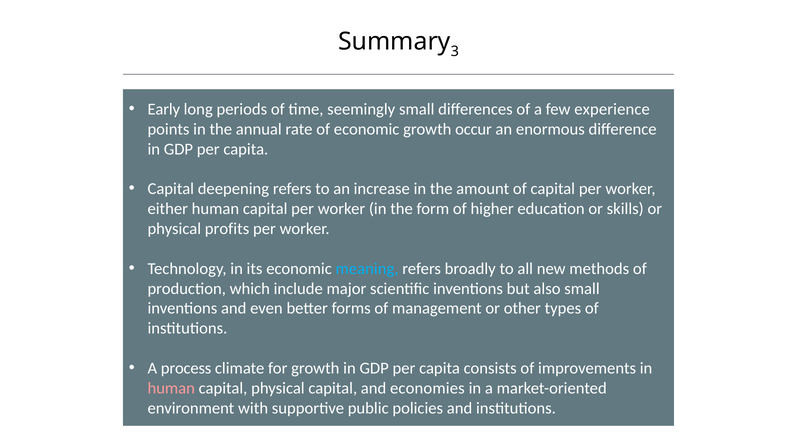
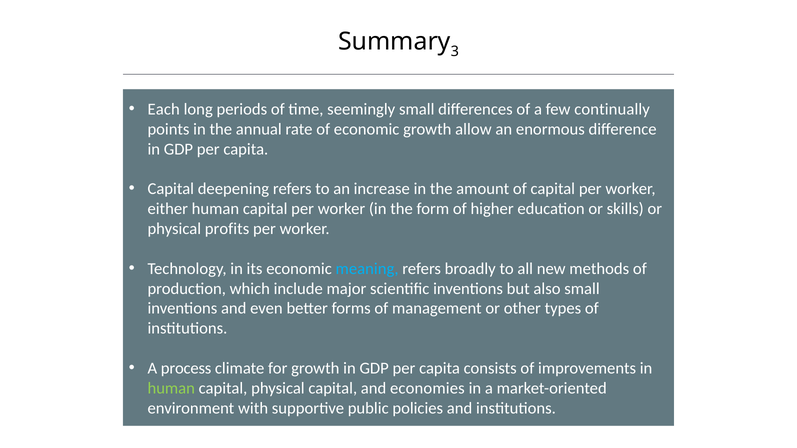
Early: Early -> Each (164, 109)
experience: experience -> continually (612, 109)
occur: occur -> allow (473, 129)
human colour: pink -> light green (171, 388)
